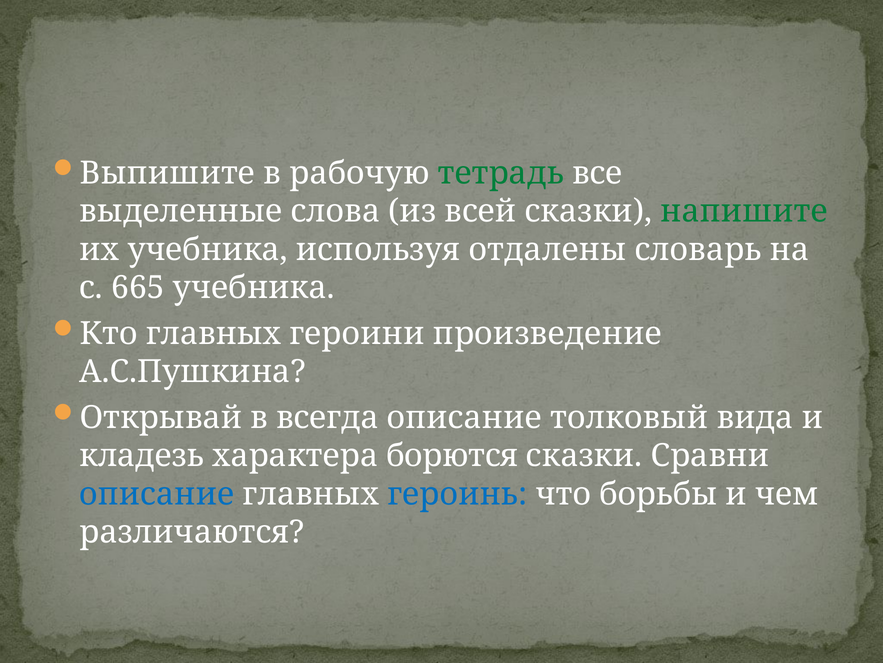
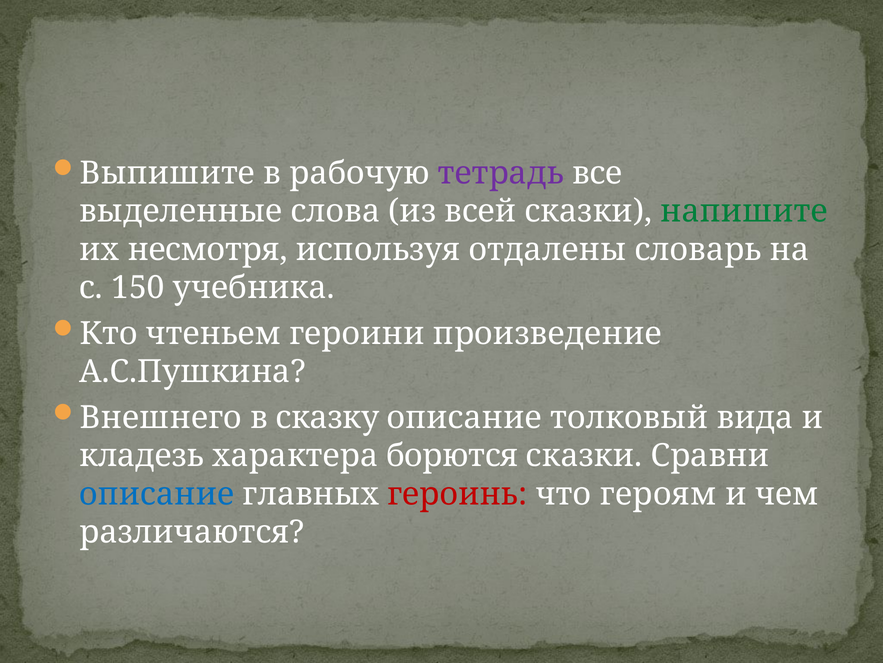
тетрадь colour: green -> purple (501, 173)
их учебника: учебника -> несмотря (208, 249)
665: 665 -> 150 (138, 288)
Кто главных: главных -> чтеньем (213, 333)
Открывай: Открывай -> Внешнего (161, 417)
всегда: всегда -> сказку (328, 417)
героинь colour: blue -> red (457, 494)
борьбы: борьбы -> героям (658, 494)
